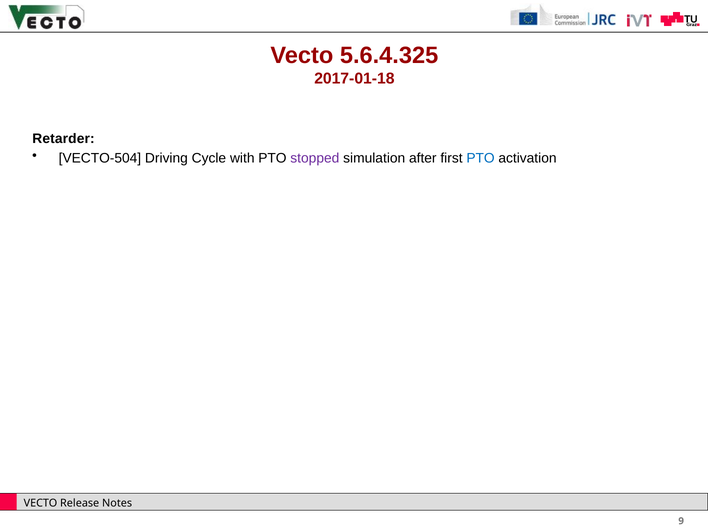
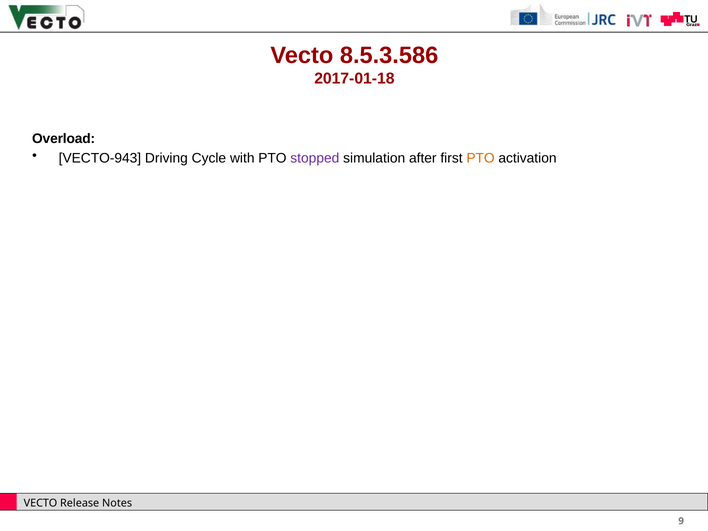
5.6.4.325: 5.6.4.325 -> 8.5.3.586 (389, 55)
Retarder: Retarder -> Overload (64, 139)
VECTO-504: VECTO-504 -> VECTO-943 (100, 158)
PTO colour: blue -> orange (481, 158)
